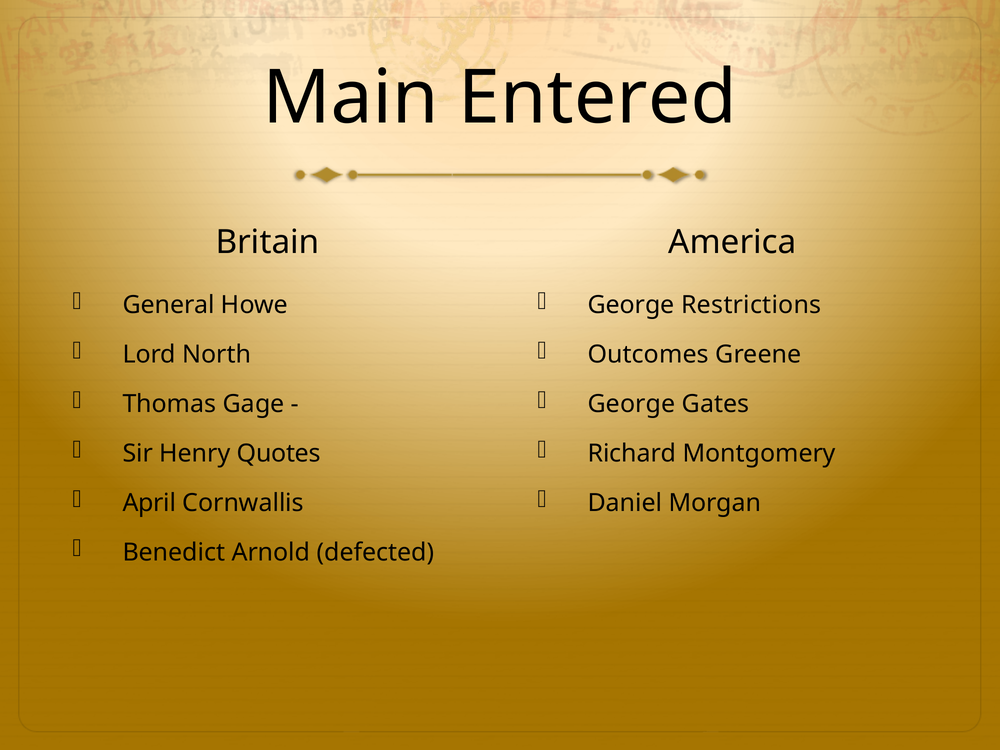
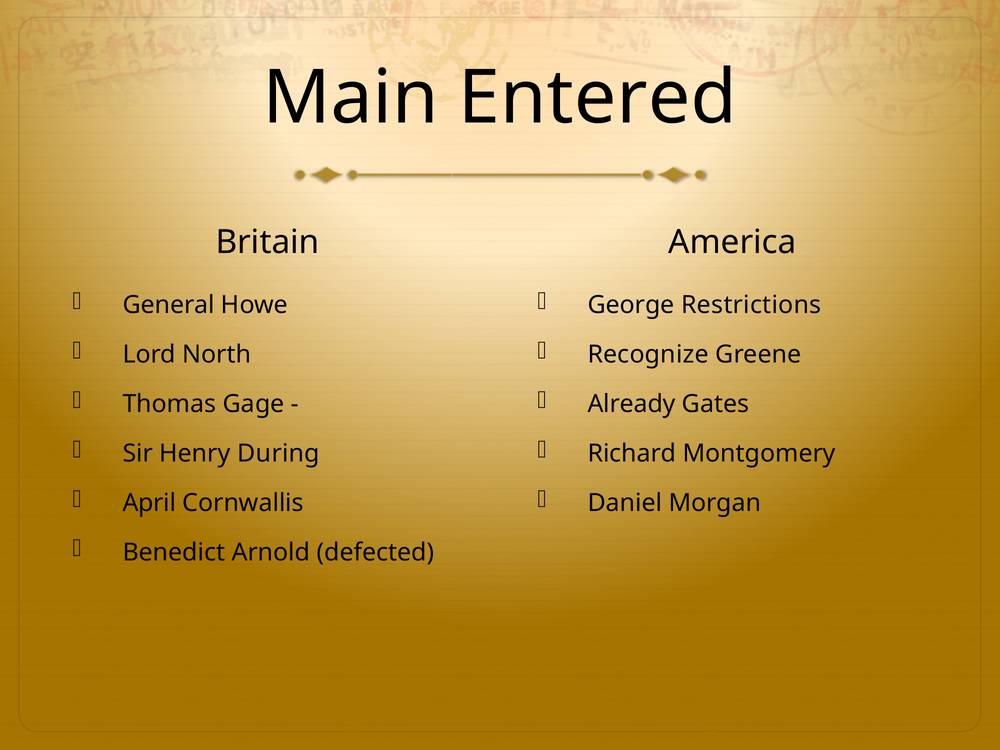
Outcomes: Outcomes -> Recognize (648, 355)
George: George -> Already (632, 404)
Quotes: Quotes -> During (279, 453)
